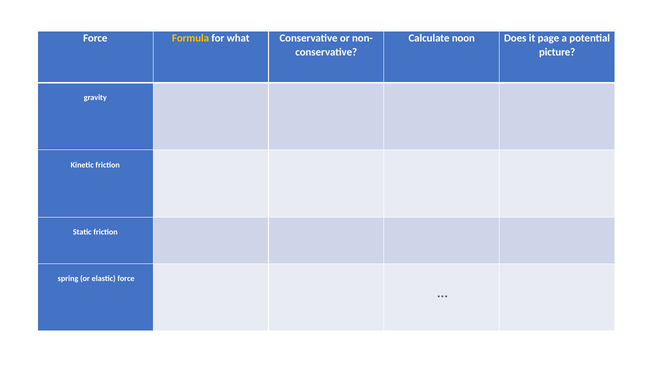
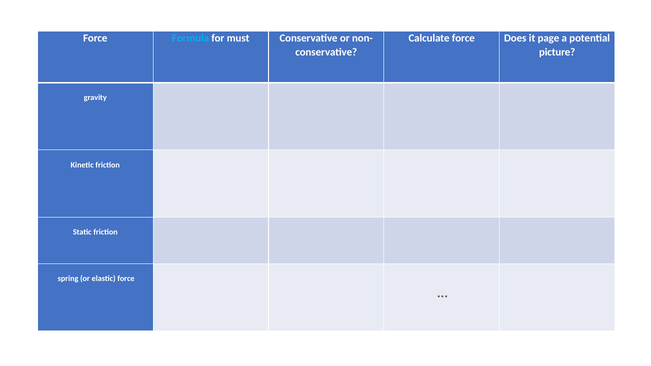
Formula colour: yellow -> light blue (190, 38)
what: what -> must (238, 38)
Calculate noon: noon -> force (463, 38)
